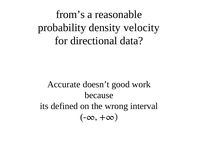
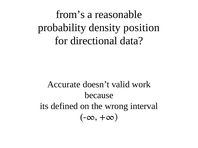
velocity: velocity -> position (142, 28)
good: good -> valid (121, 85)
